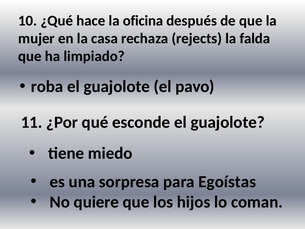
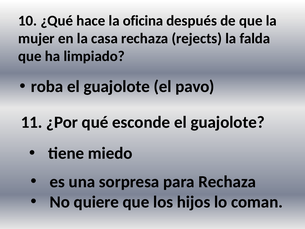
para Egoístas: Egoístas -> Rechaza (227, 181)
